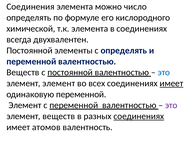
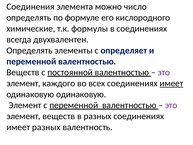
химической: химической -> химические (31, 29)
т.к элемента: элемента -> формулы (90, 29)
Постоянной: Постоянной -> Определять (29, 50)
с определять: определять -> определяет (124, 50)
это colour: blue -> purple (164, 72)
элемент элемент: элемент -> каждого (59, 83)
одинаковую переменной: переменной -> одинаковую (81, 94)
соединениях underline: present -> none (139, 116)
имеет атомов: атомов -> разных (46, 127)
